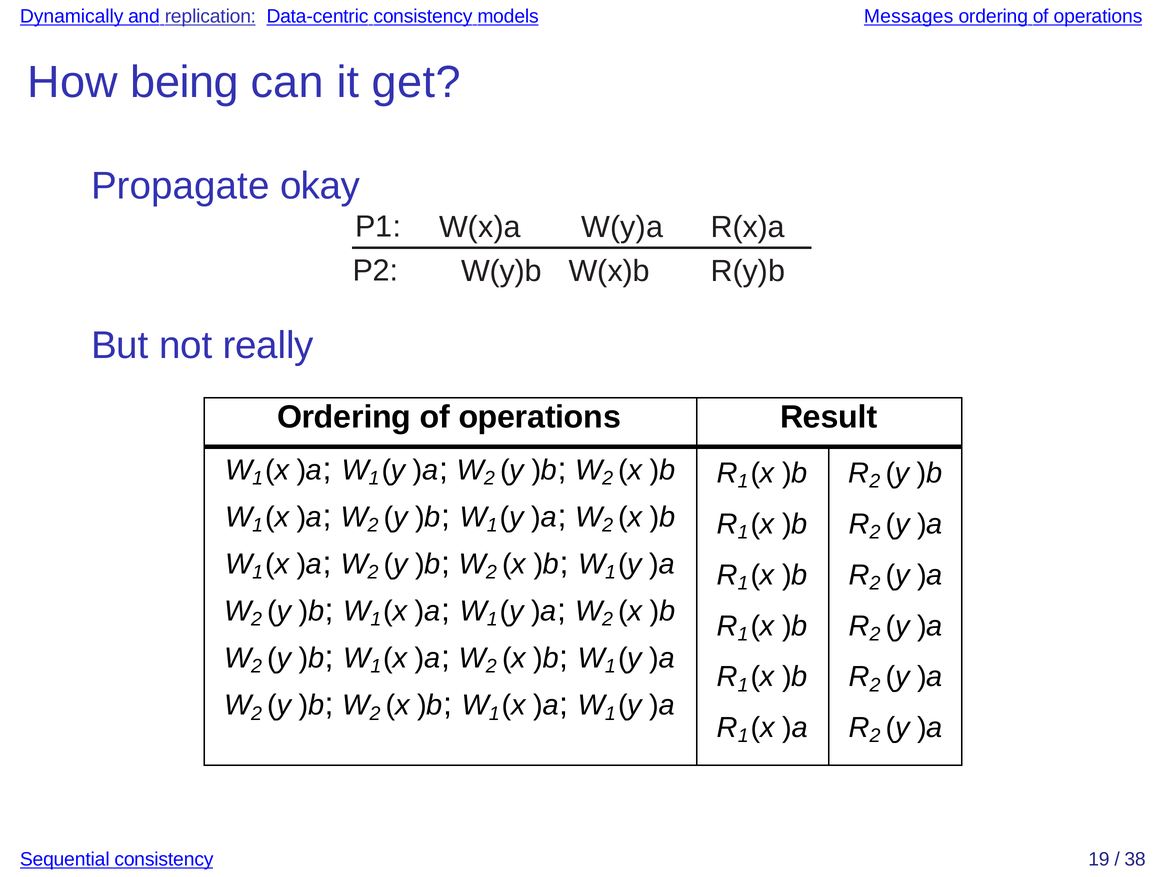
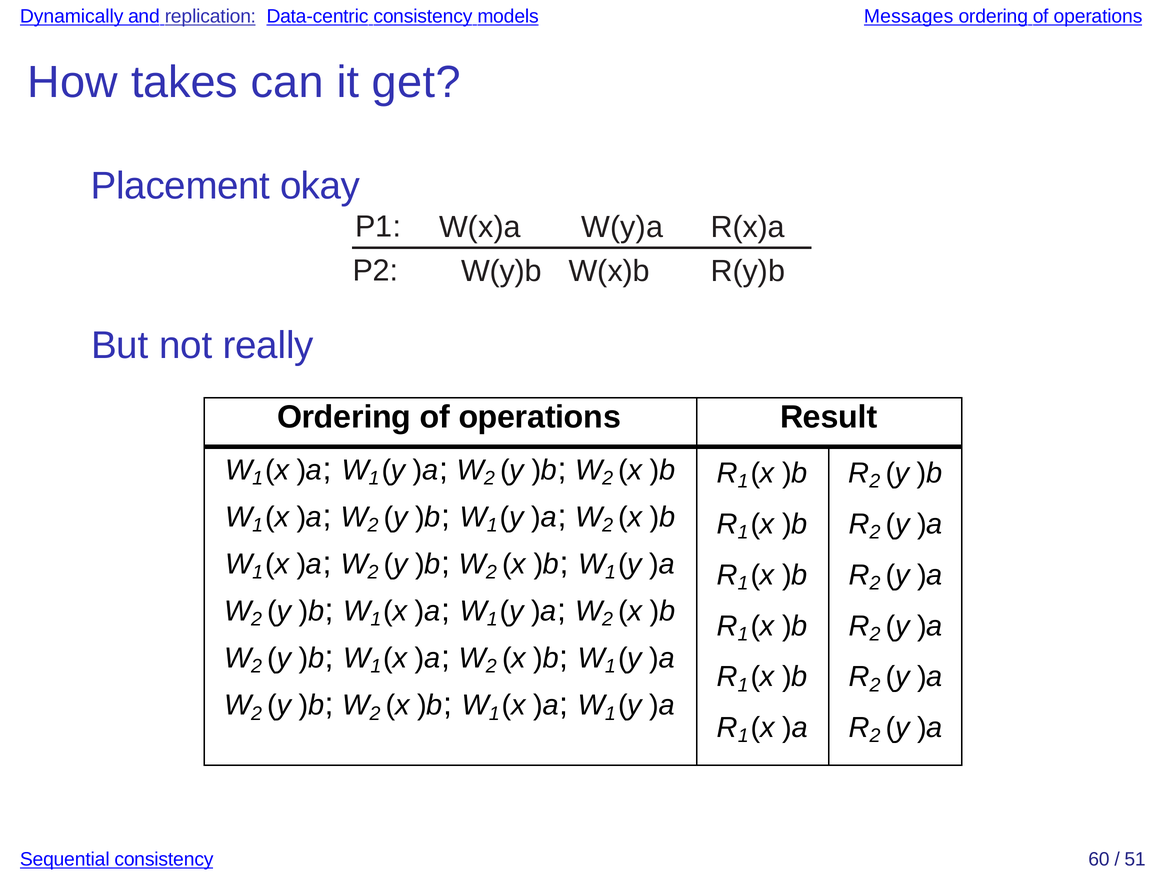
being: being -> takes (185, 82)
Propagate: Propagate -> Placement (181, 186)
19: 19 -> 60 (1099, 859)
38: 38 -> 51 (1135, 859)
